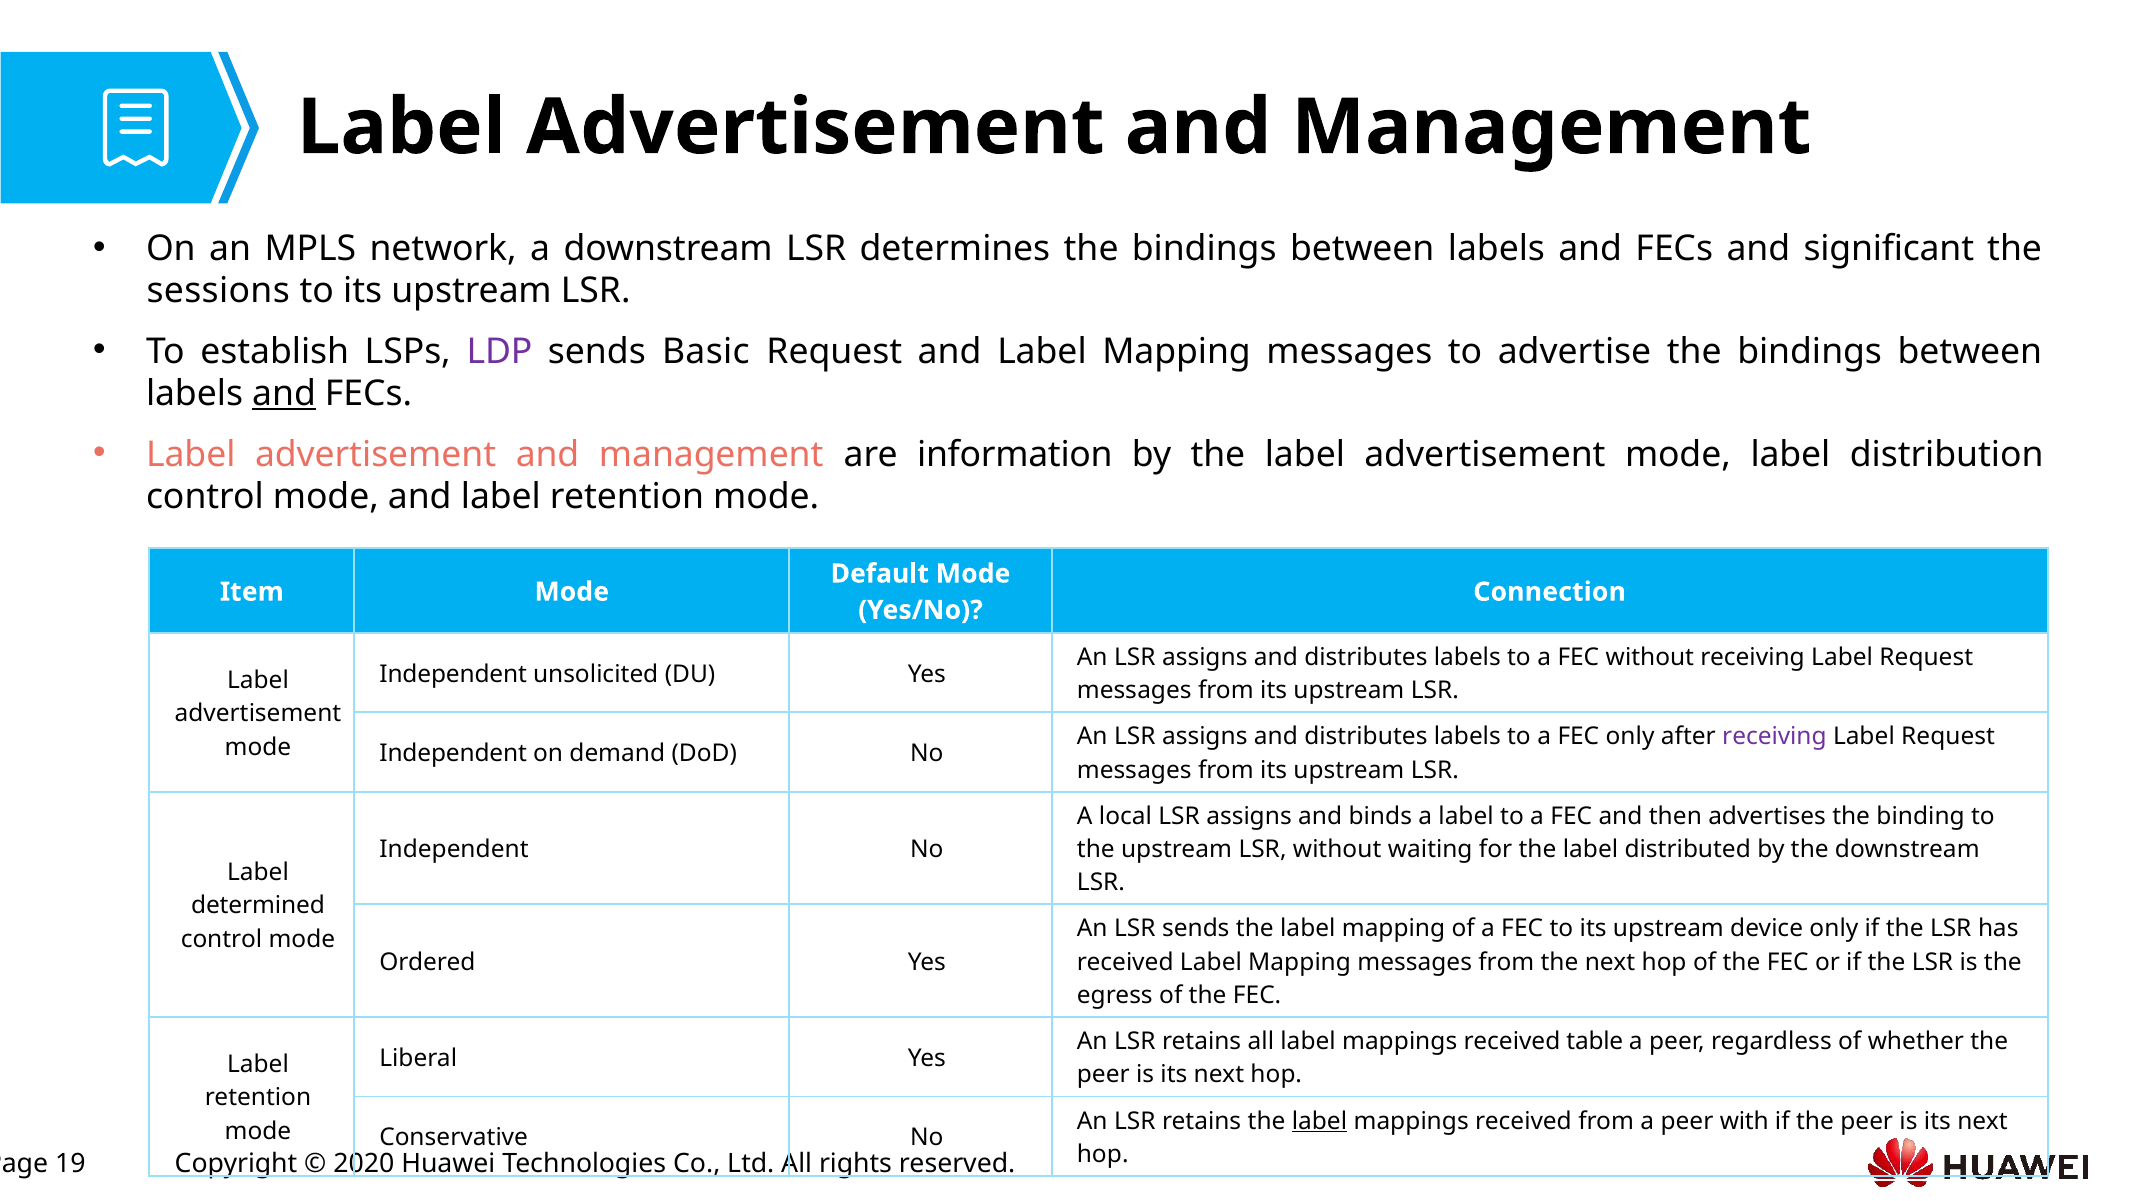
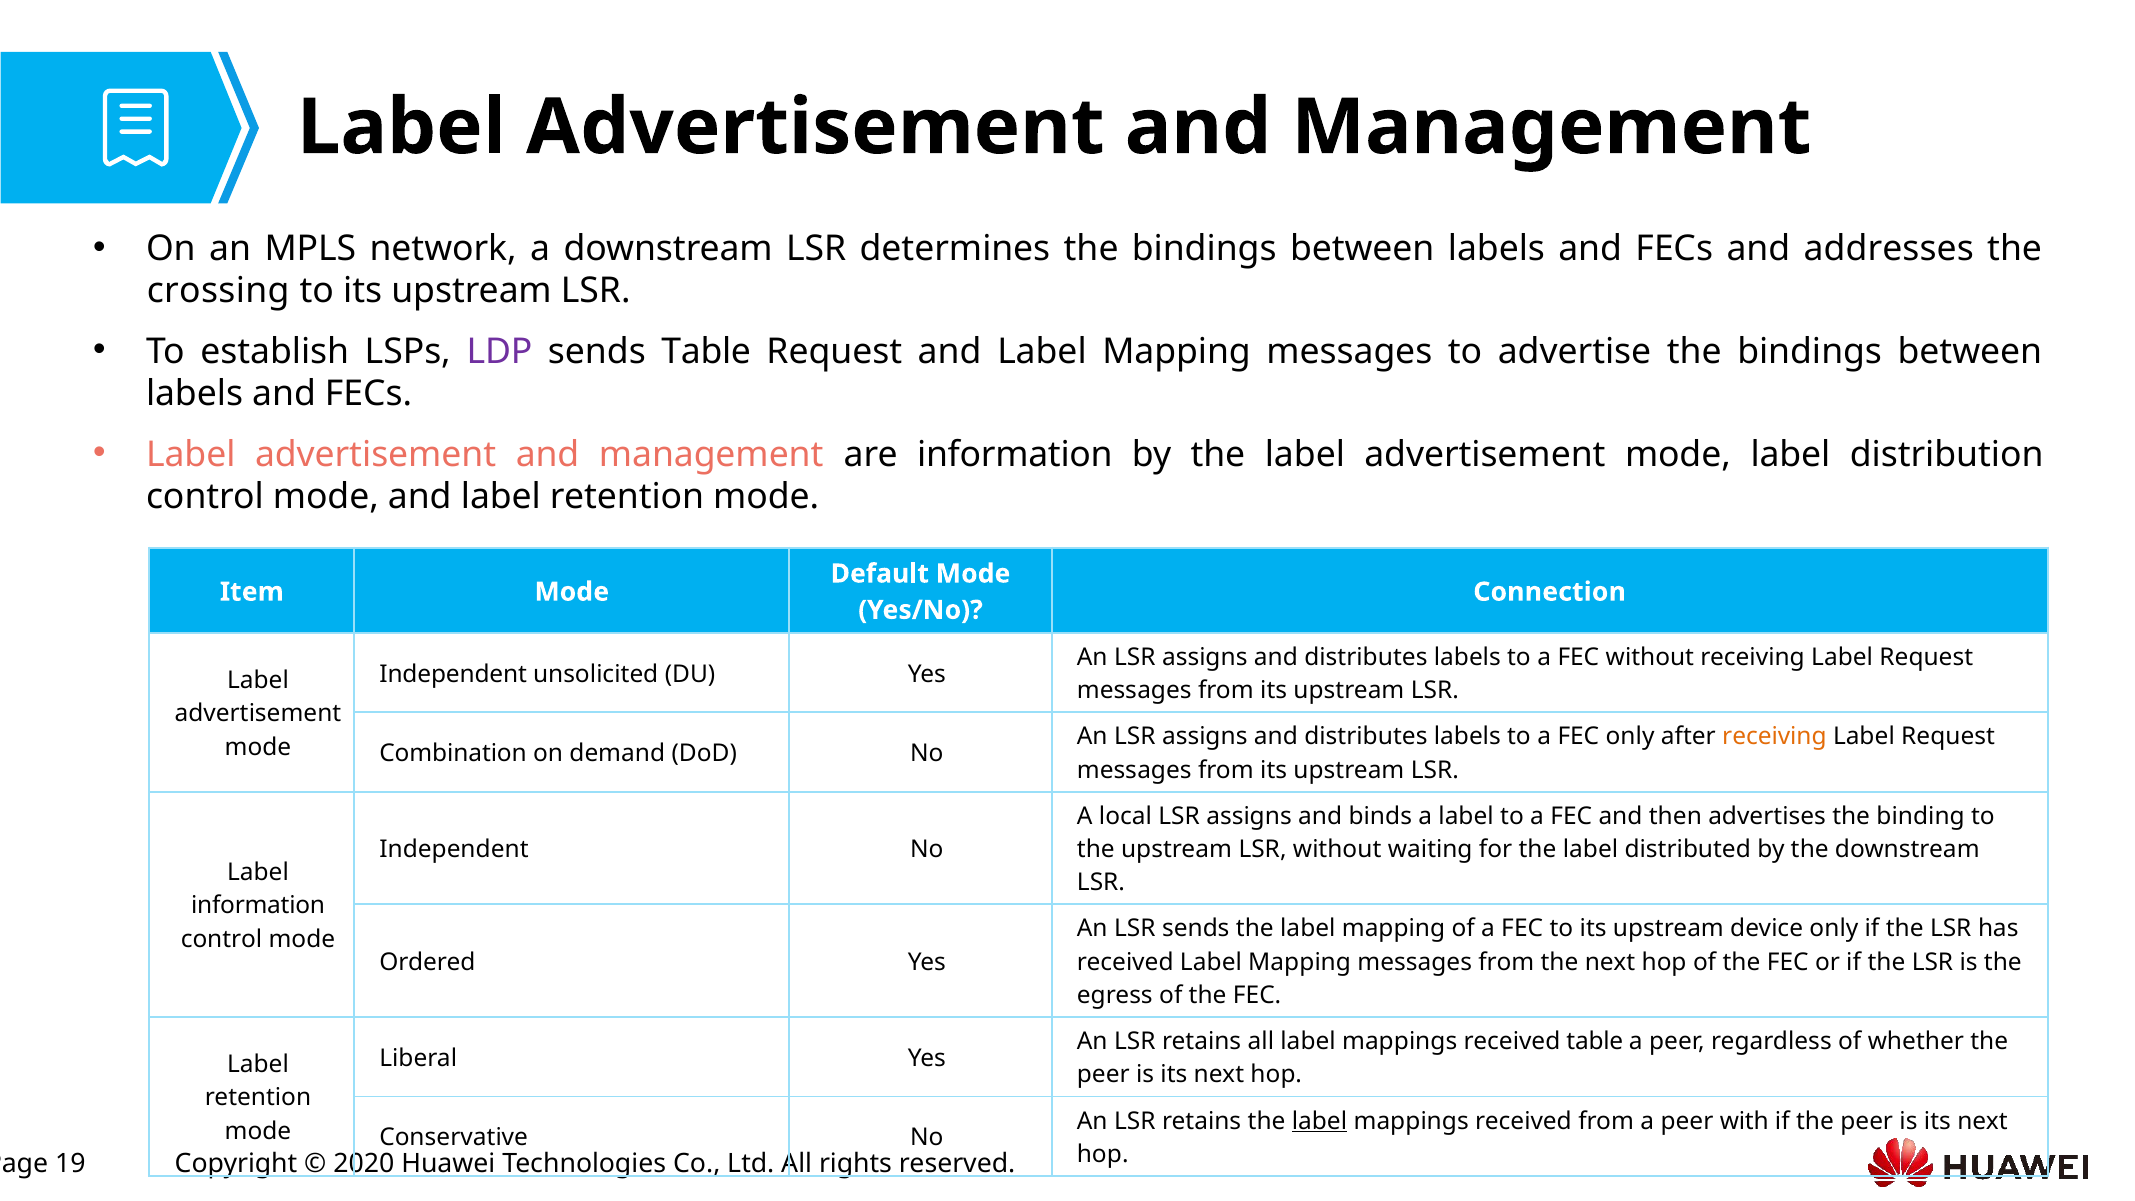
significant: significant -> addresses (1889, 248)
sessions: sessions -> crossing (218, 291)
sends Basic: Basic -> Table (706, 351)
and underline: present -> none (284, 394)
receiving colour: purple -> orange (1774, 737)
Independent: Independent -> Combination (453, 753)
determined: determined -> information (258, 906)
